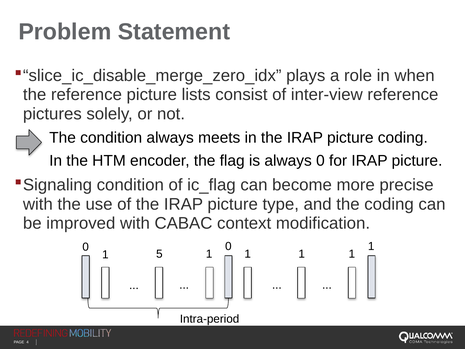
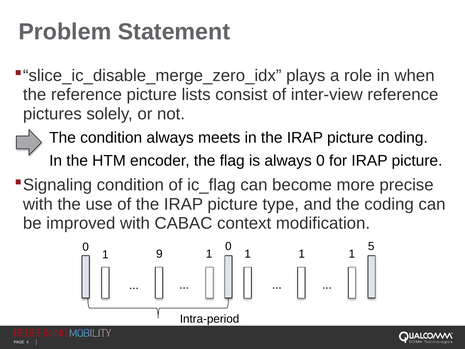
0 1: 1 -> 5 (371, 246)
5: 5 -> 9 (159, 254)
